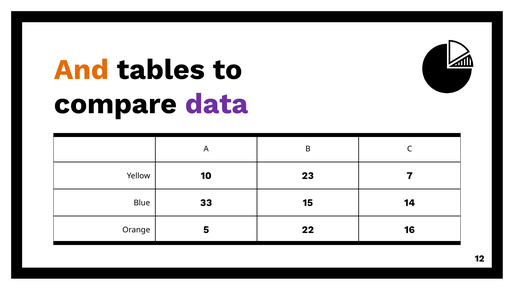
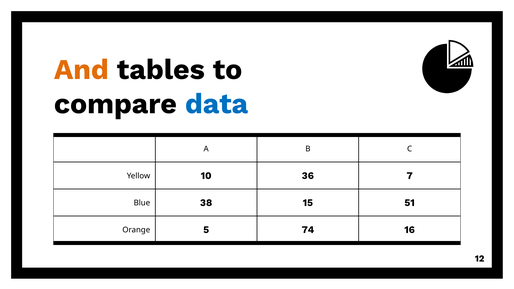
data colour: purple -> blue (217, 104)
23: 23 -> 36 (308, 176)
33: 33 -> 38 (206, 203)
14: 14 -> 51 (410, 203)
22: 22 -> 74 (308, 230)
